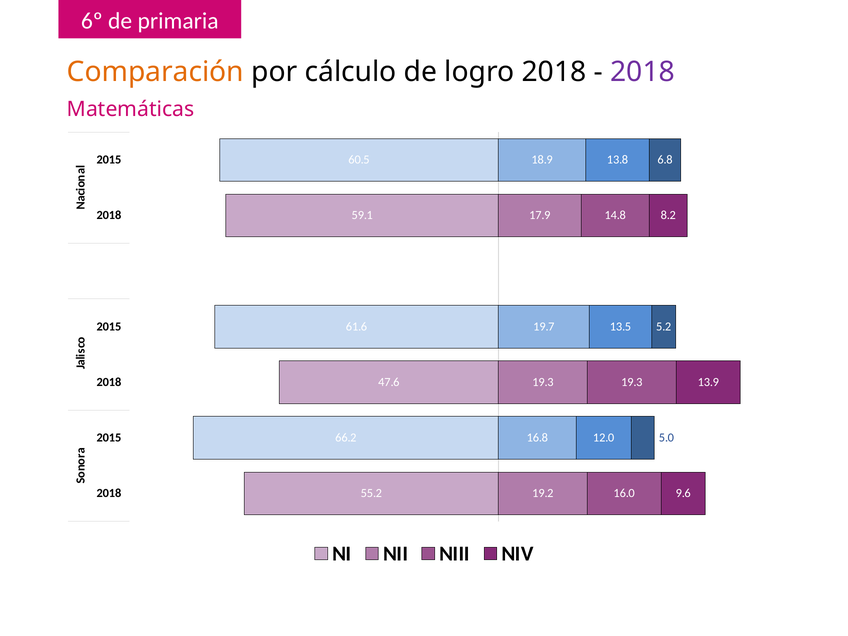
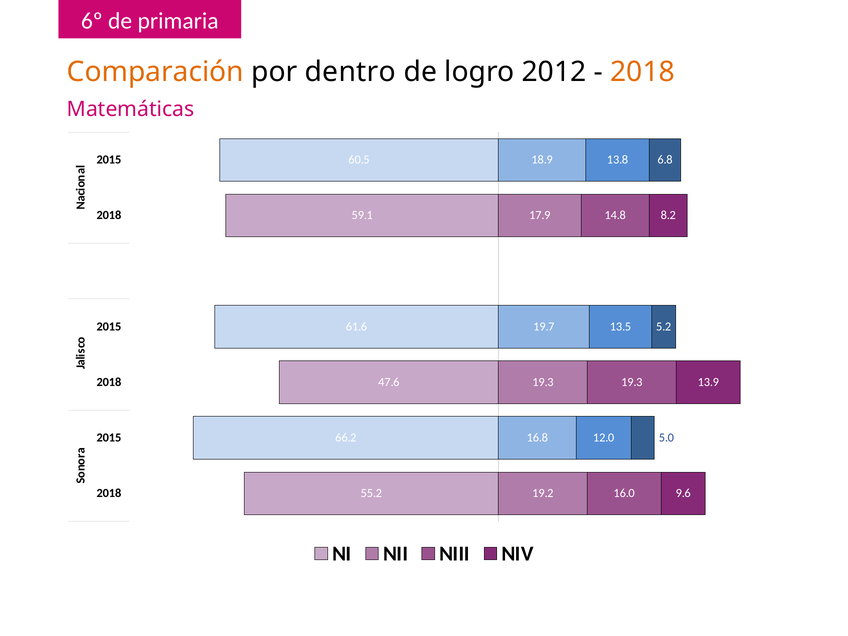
cálculo: cálculo -> dentro (350, 72)
logro 2018: 2018 -> 2012 (554, 72)
2018 colour: purple -> orange (643, 72)
